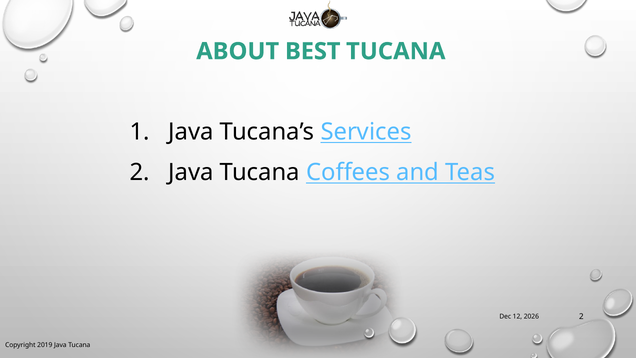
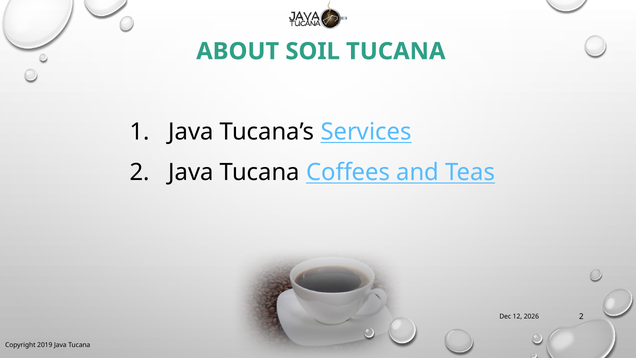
BEST: BEST -> SOIL (313, 51)
